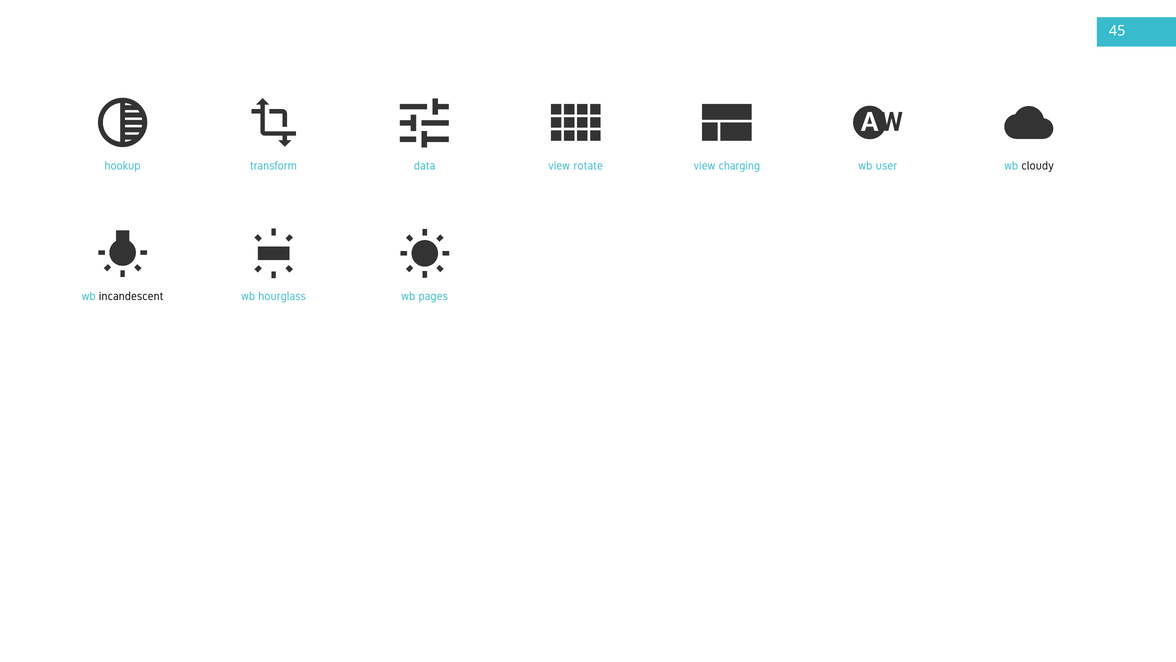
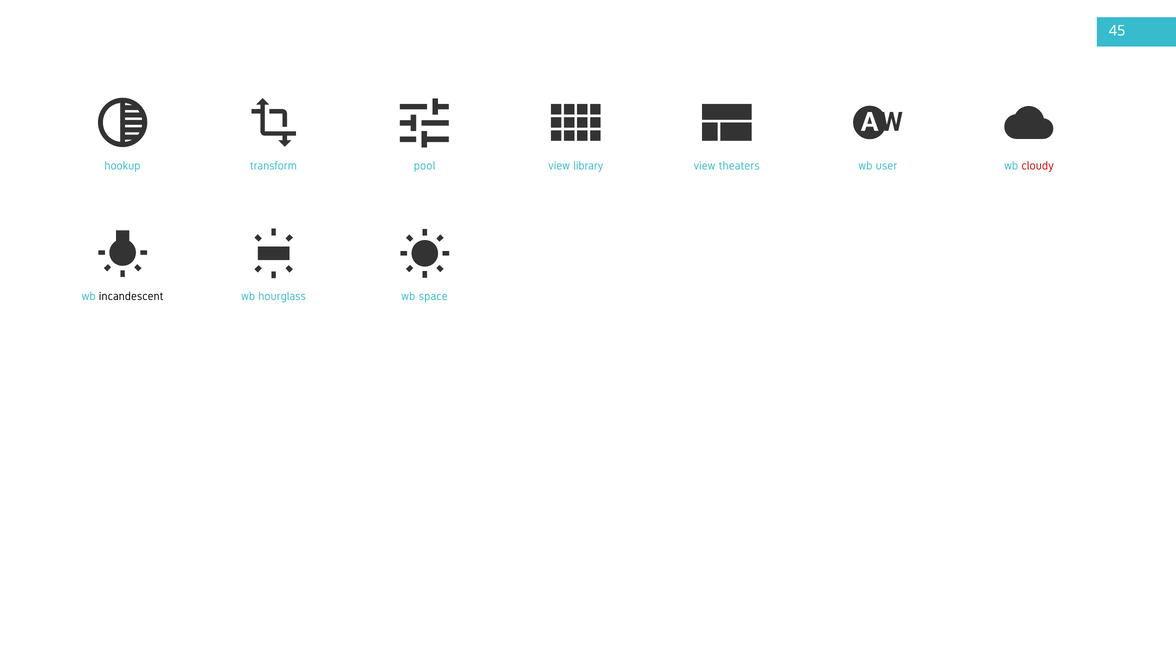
data: data -> pool (425, 166)
rotate: rotate -> library (588, 166)
charging: charging -> theaters (739, 166)
cloudy colour: black -> red (1038, 166)
pages: pages -> space (433, 296)
